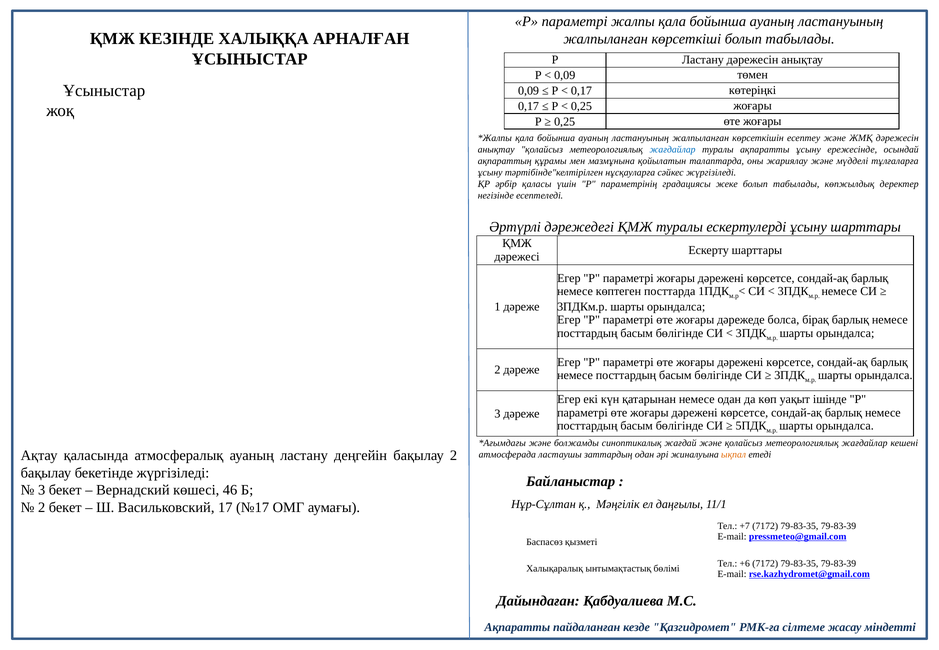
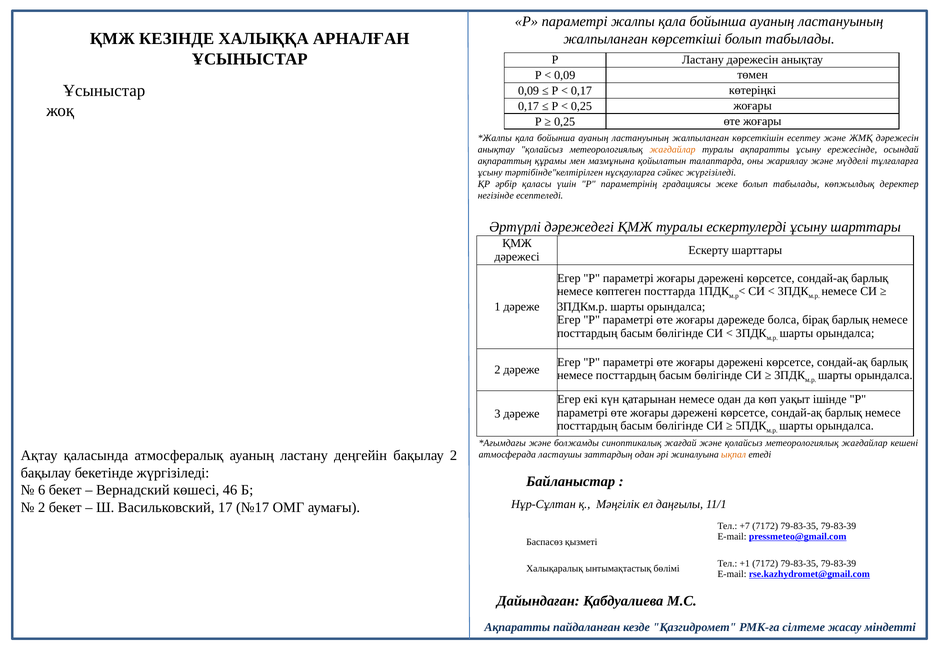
жағдайлар colour: blue -> orange (673, 150)
3: 3 -> 6 (42, 490)
+6: +6 -> +1 (745, 563)
